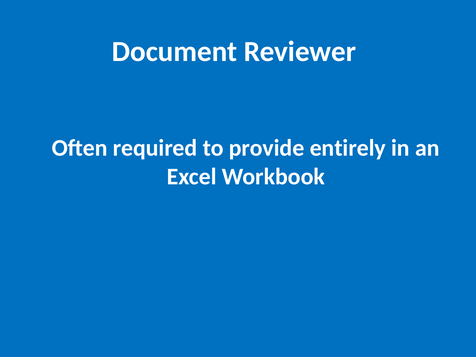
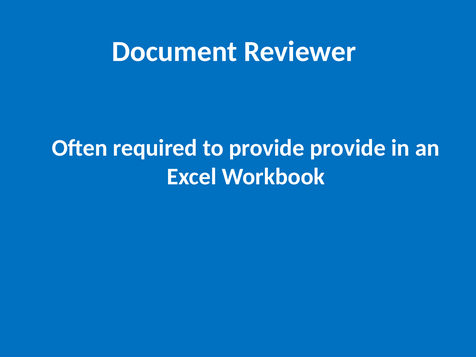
provide entirely: entirely -> provide (348, 148)
